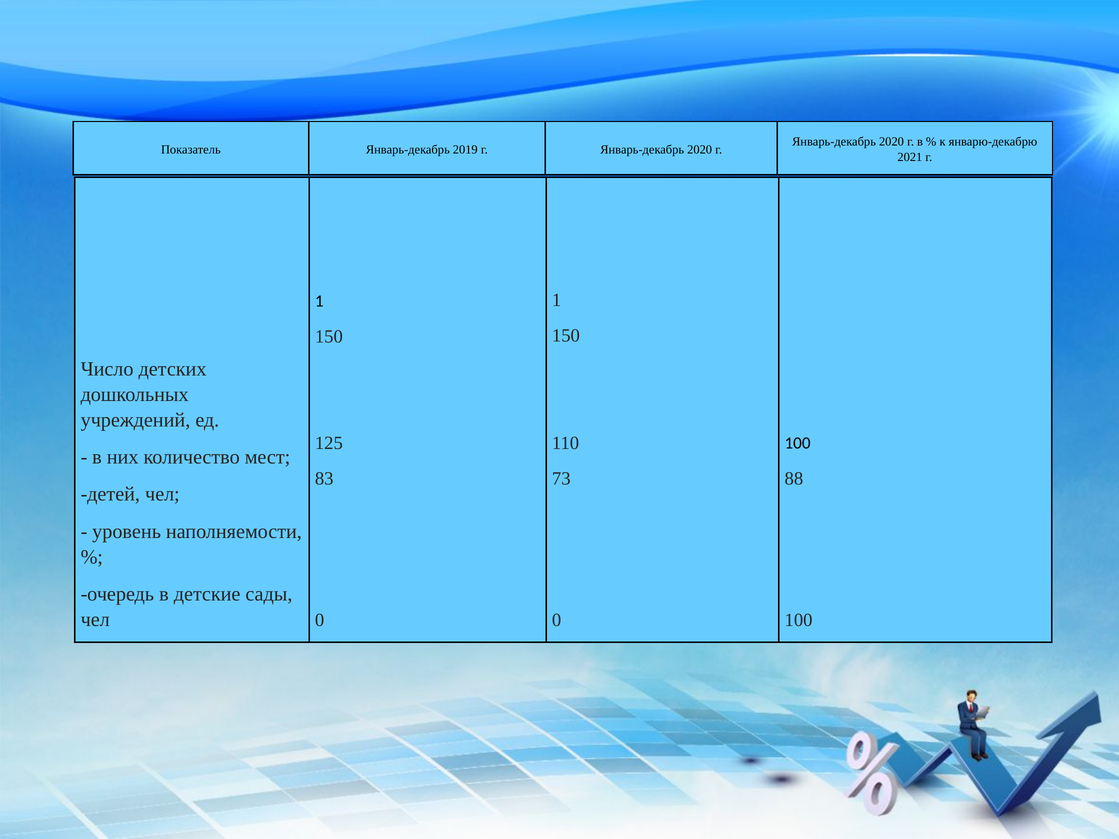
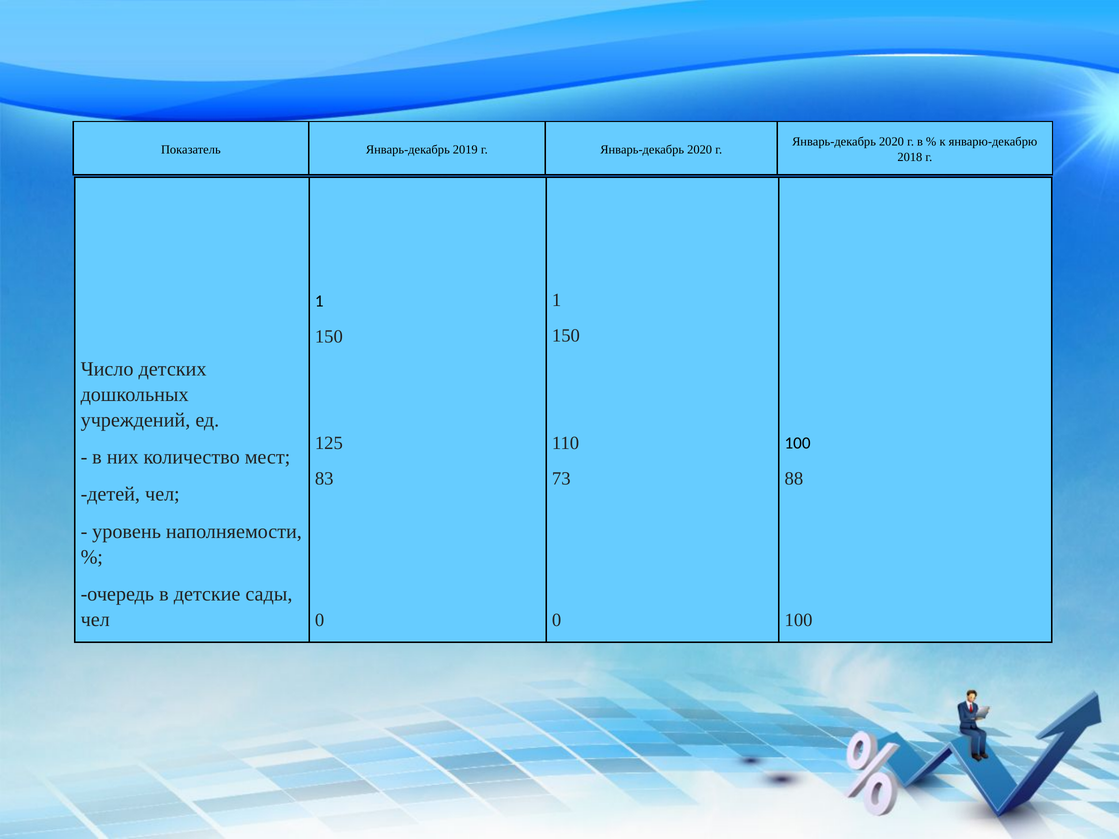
2021: 2021 -> 2018 (910, 157)
